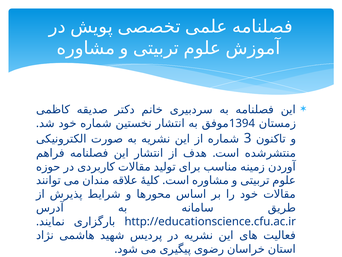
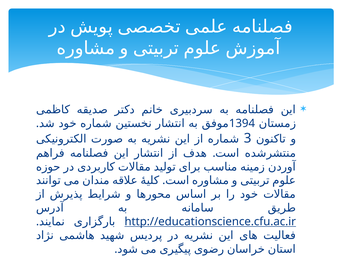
http://educationscience.cfu.ac.ir underline: none -> present (210, 221)
